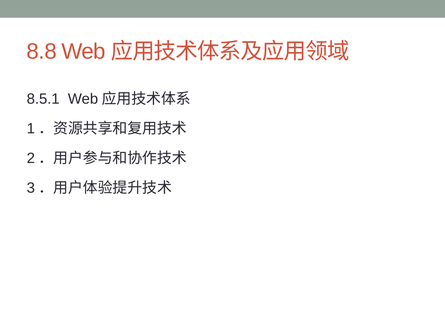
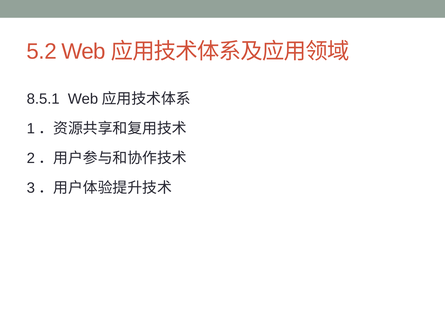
8.8: 8.8 -> 5.2 (42, 52)
